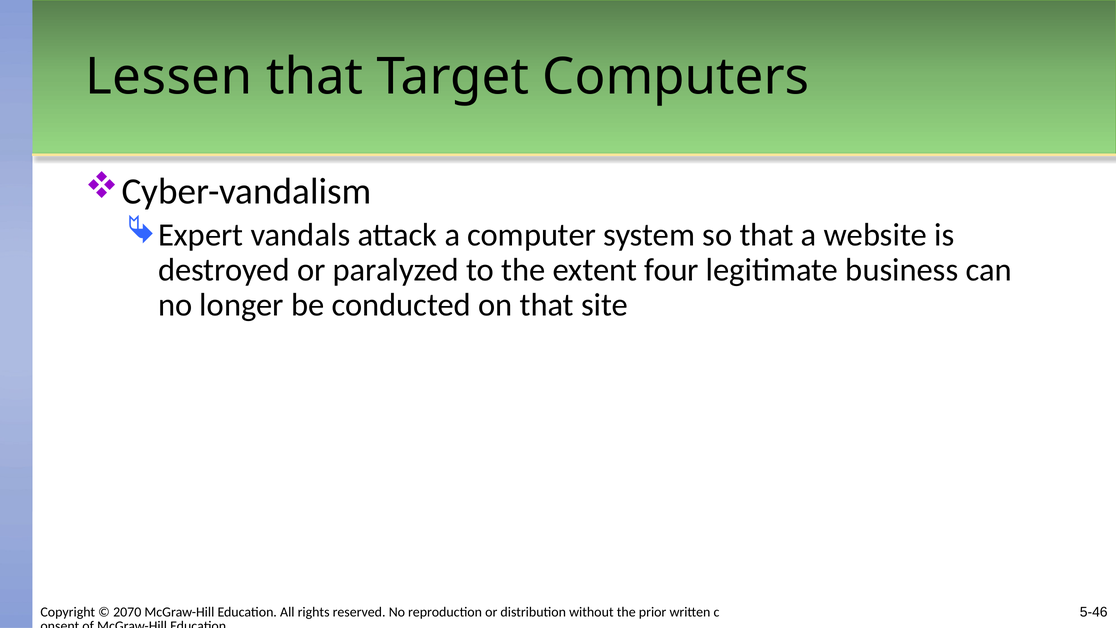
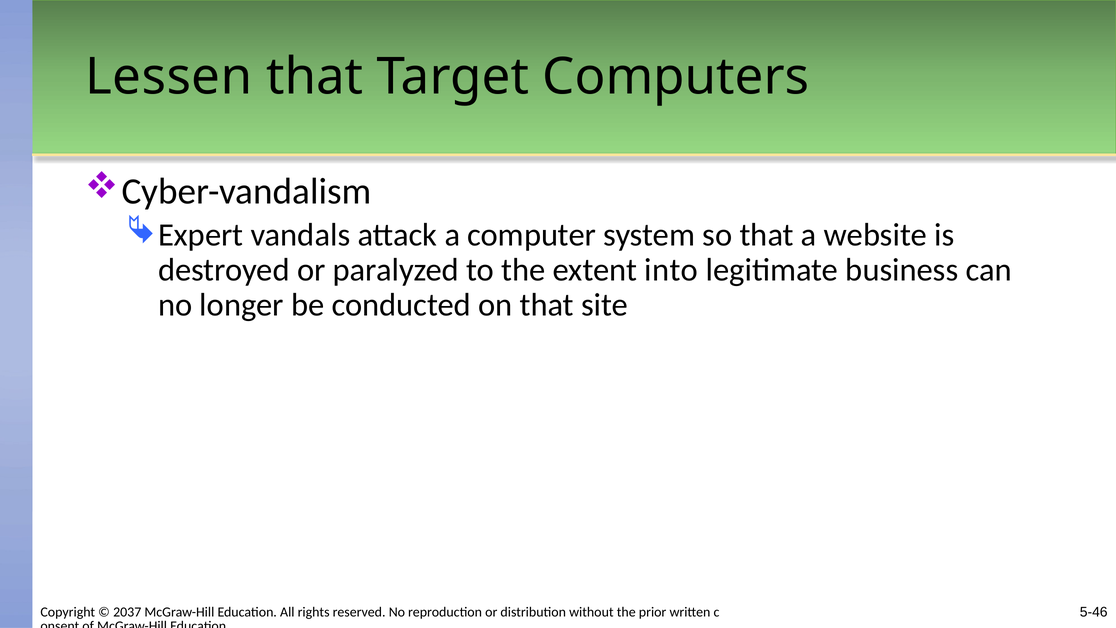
four: four -> into (671, 270)
2070: 2070 -> 2037 (127, 612)
